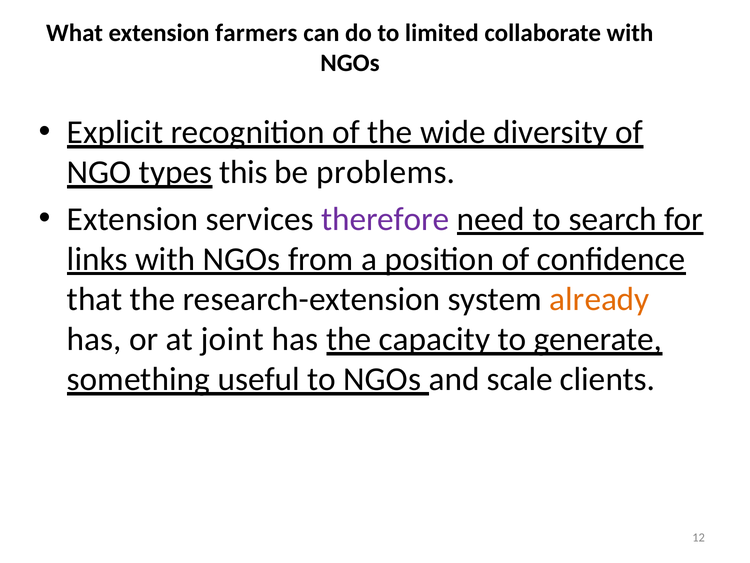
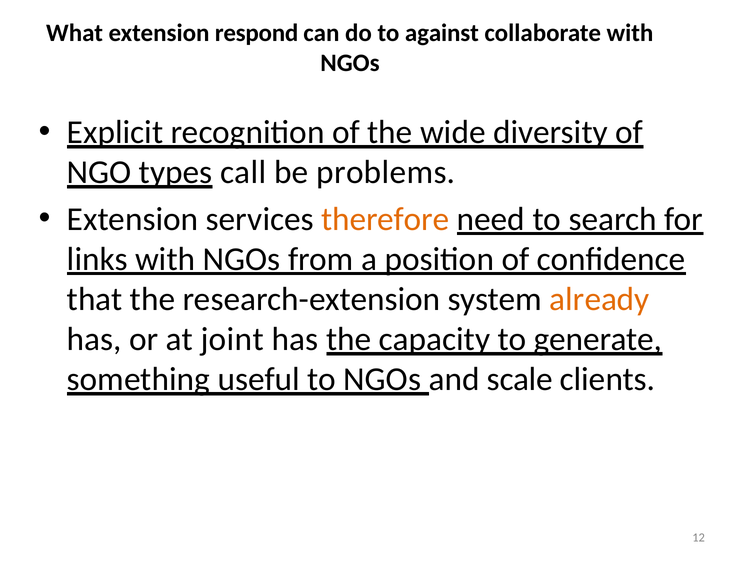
farmers: farmers -> respond (257, 33)
limited: limited -> against (442, 33)
this: this -> call (243, 172)
therefore colour: purple -> orange (385, 219)
